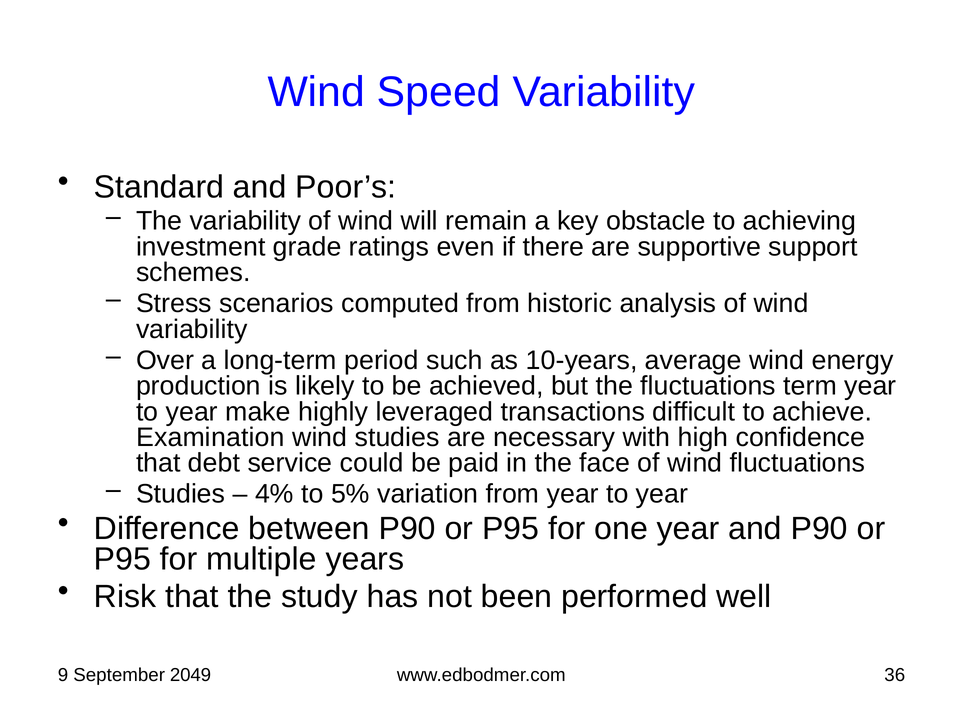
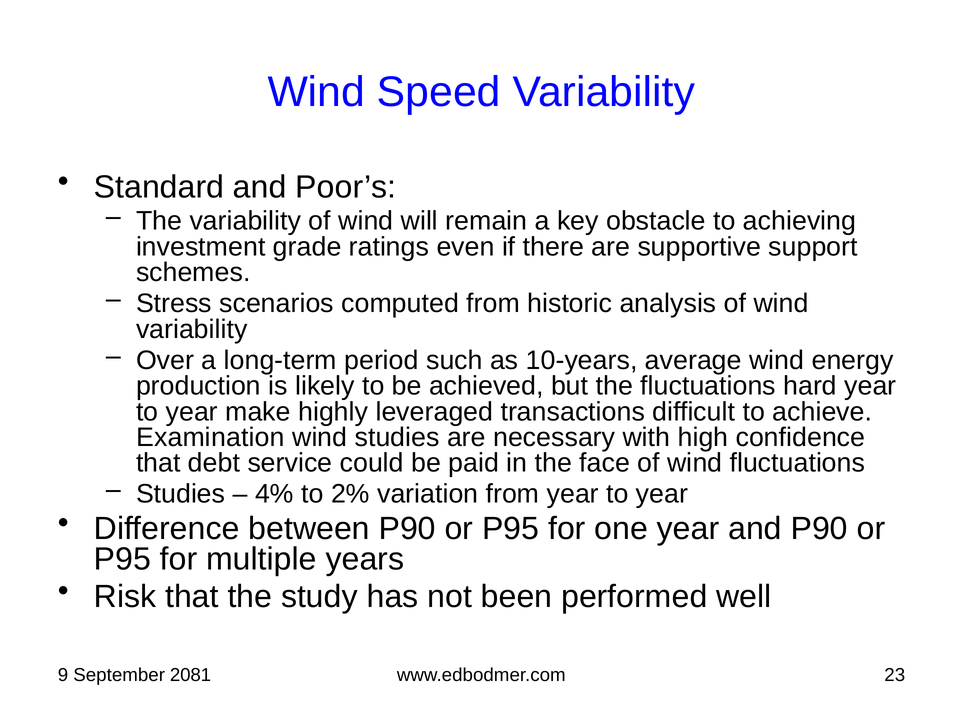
term: term -> hard (810, 386)
5%: 5% -> 2% (350, 494)
2049: 2049 -> 2081 (190, 675)
36: 36 -> 23 (895, 675)
